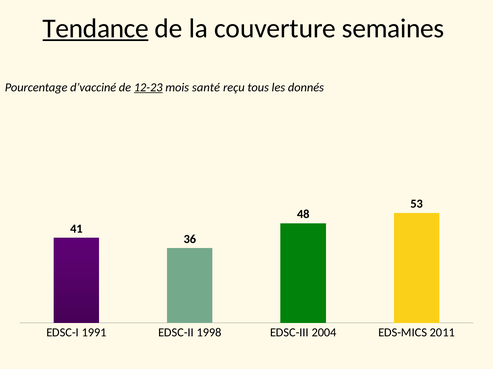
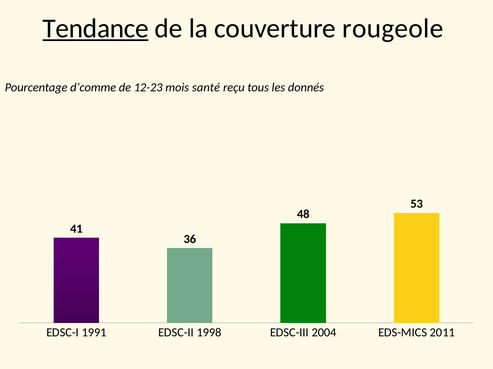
semaines: semaines -> rougeole (393, 29)
d’vacciné: d’vacciné -> d’comme (93, 88)
12-23 underline: present -> none (148, 88)
